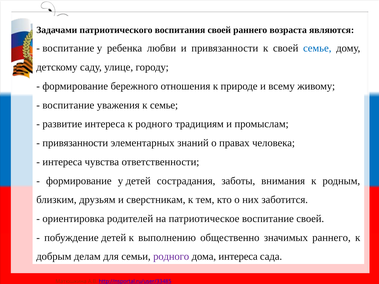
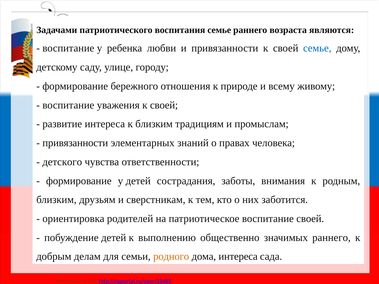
воспитания своей: своей -> семье (219, 30)
уважения к семье: семье -> своей (164, 105)
к родного: родного -> близким (154, 124)
интереса: интереса -> детского (62, 162)
родного colour: purple -> orange (171, 257)
